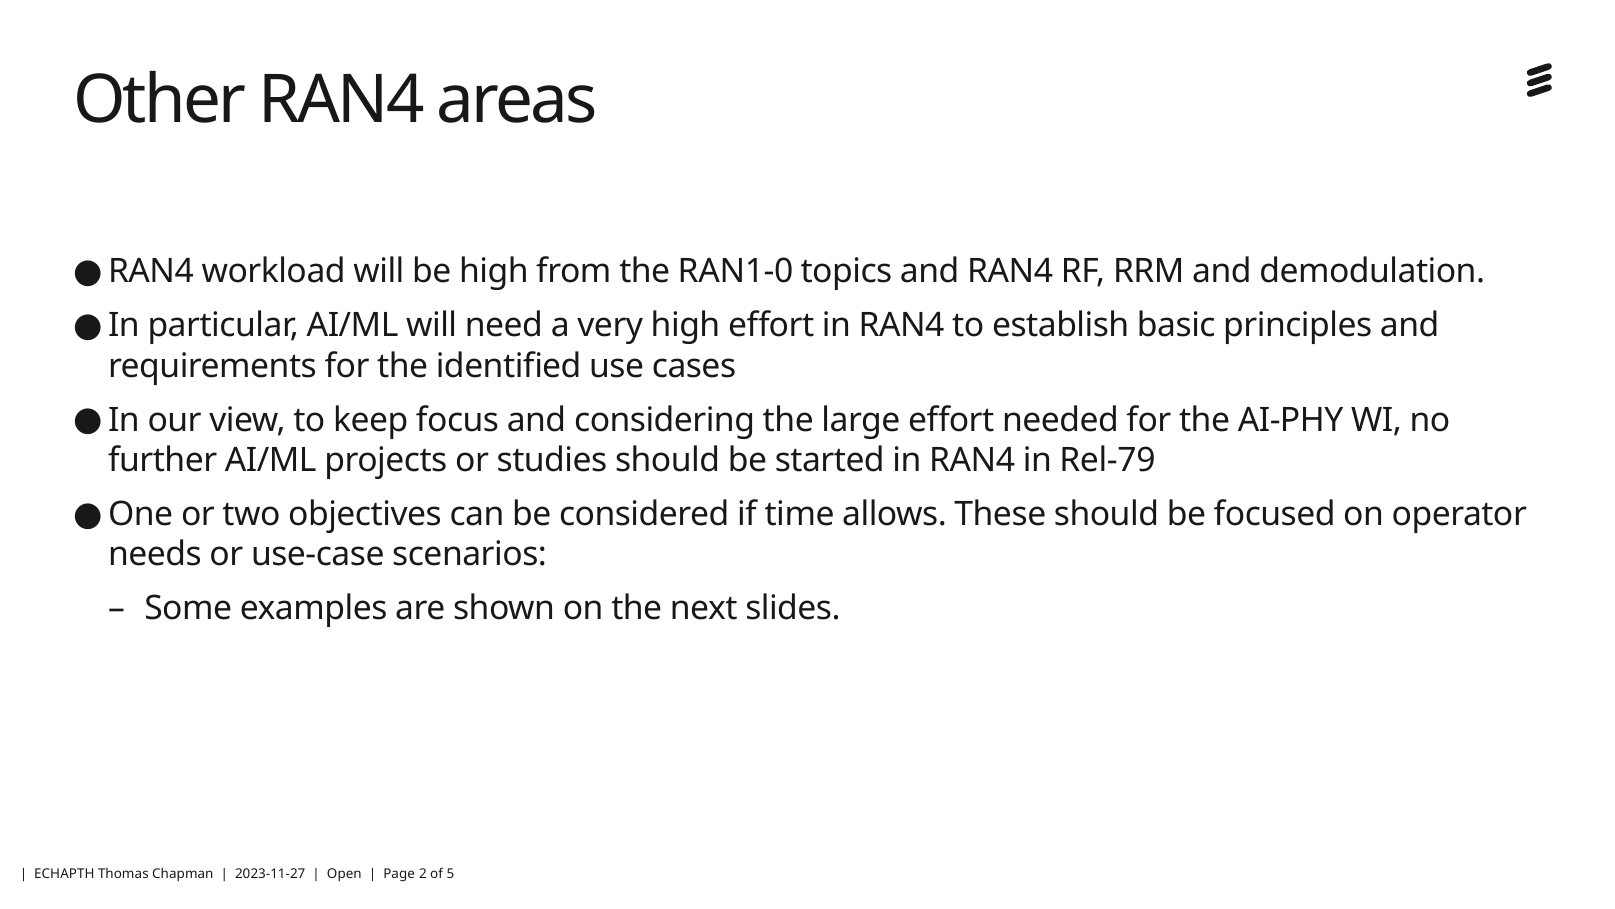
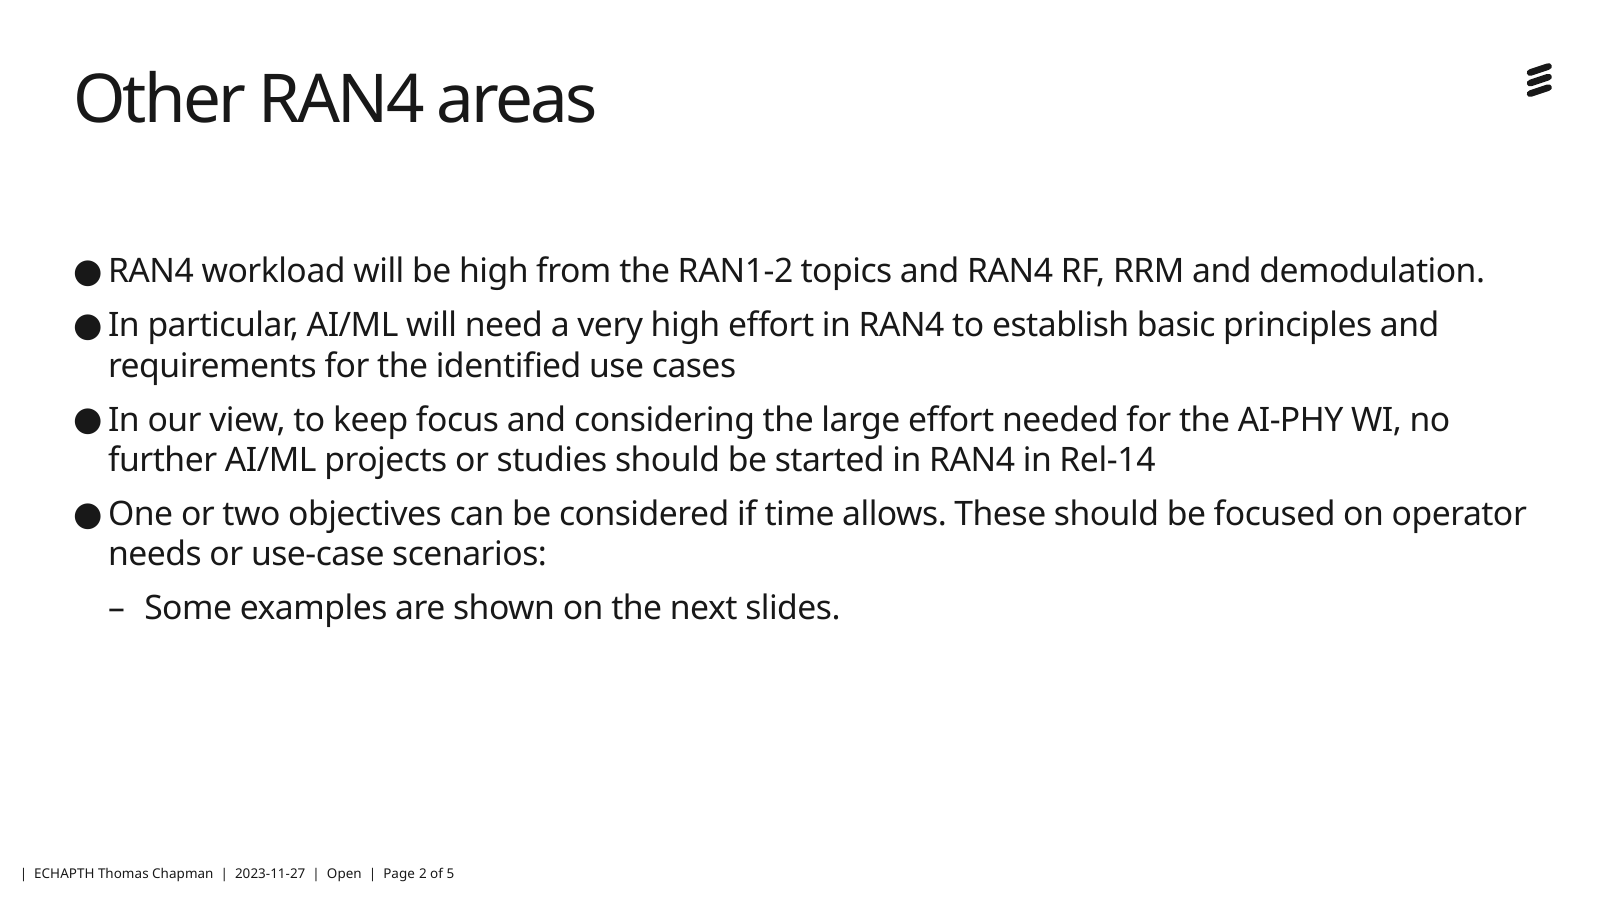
RAN1-0: RAN1-0 -> RAN1-2 (736, 272)
Rel-79: Rel-79 -> Rel-14 (1107, 460)
